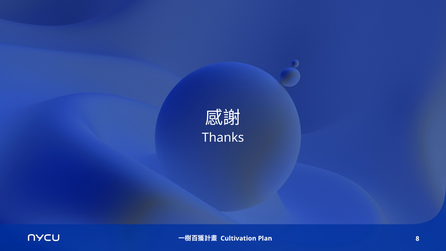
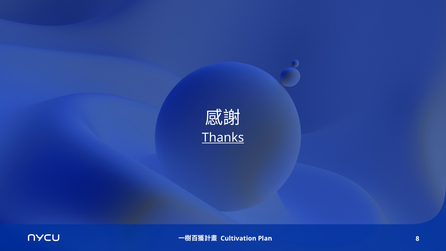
Thanks underline: none -> present (223, 137)
